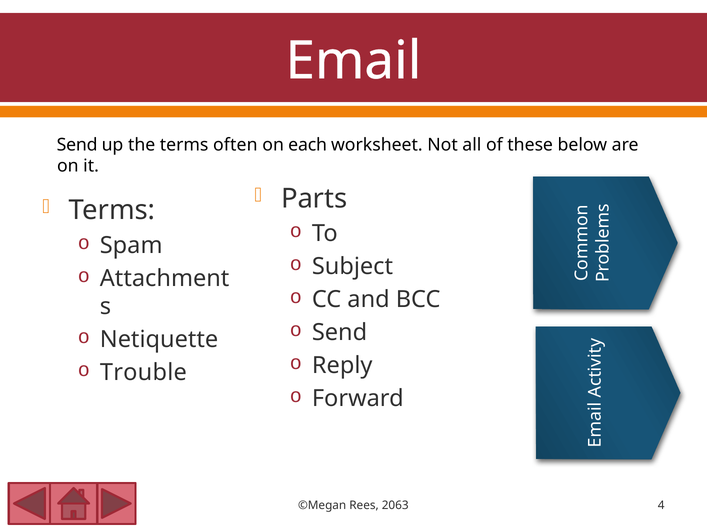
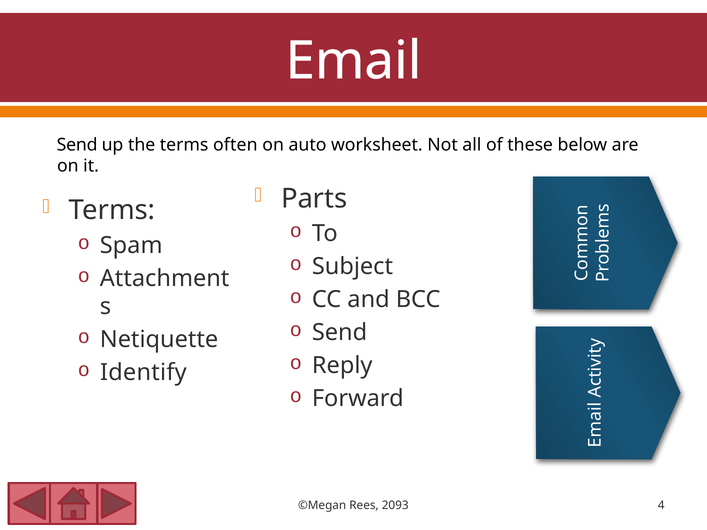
each: each -> auto (308, 145)
Trouble: Trouble -> Identify (143, 373)
2063: 2063 -> 2093 (395, 505)
